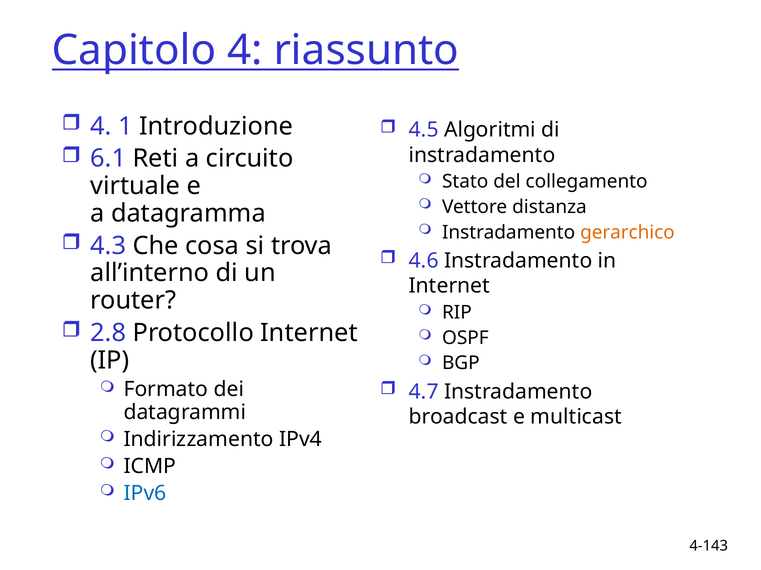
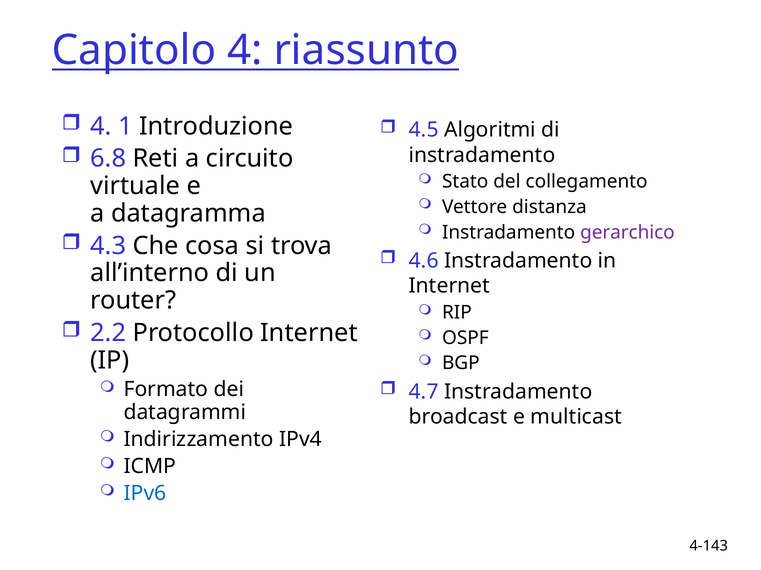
6.1: 6.1 -> 6.8 (108, 159)
gerarchico colour: orange -> purple (627, 233)
2.8: 2.8 -> 2.2 (108, 333)
